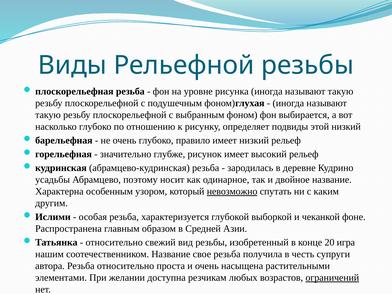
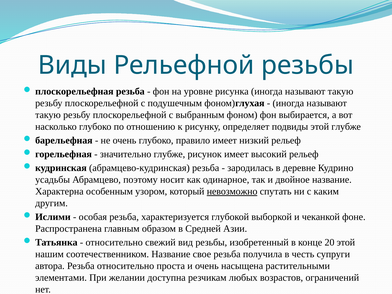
этой низкий: низкий -> глубже (346, 127)
20 игра: игра -> этой (346, 242)
ограничений underline: present -> none (332, 278)
